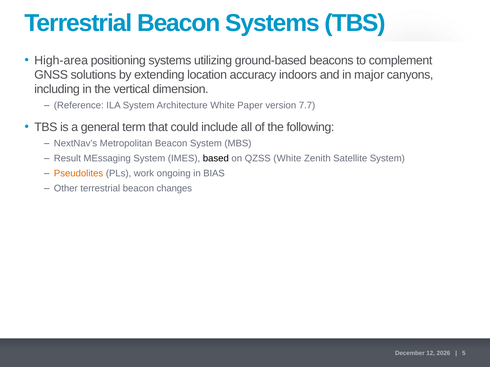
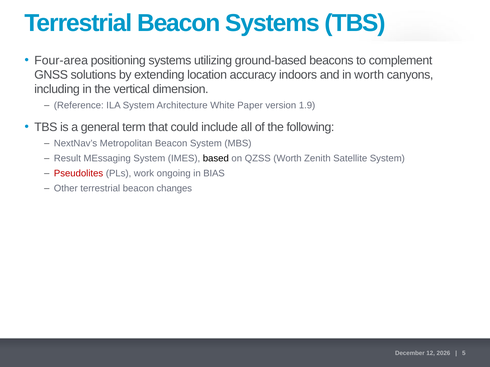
High-area: High-area -> Four-area (61, 61)
in major: major -> worth (369, 75)
7.7: 7.7 -> 1.9 (307, 106)
QZSS White: White -> Worth (287, 159)
Pseudolites colour: orange -> red (79, 174)
